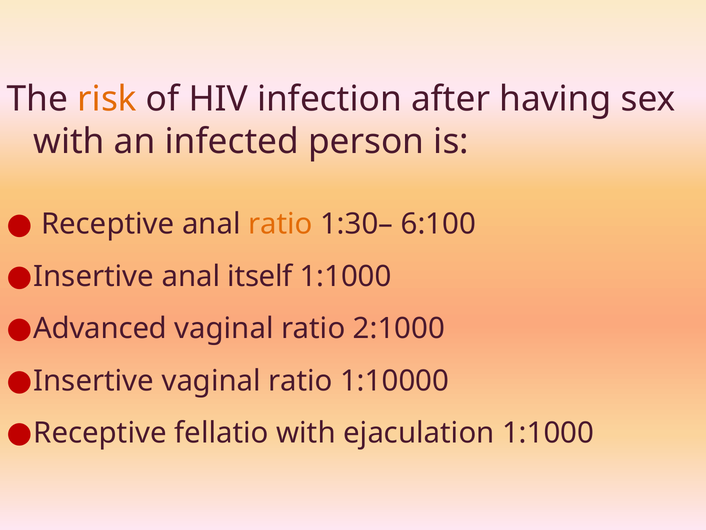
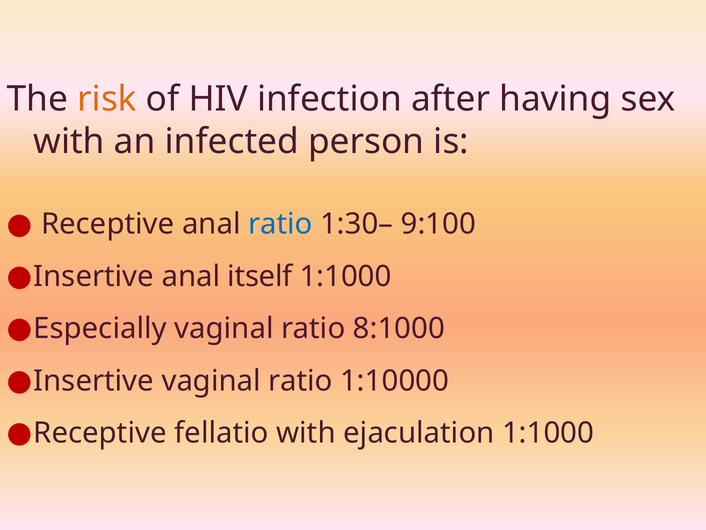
ratio colour: orange -> blue (280, 224)
6:100: 6:100 -> 9:100 (438, 224)
Advanced: Advanced -> Especially (100, 328)
2:1000: 2:1000 -> 8:1000 (399, 328)
